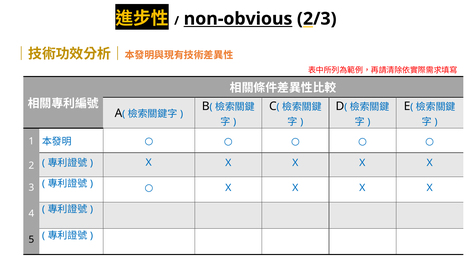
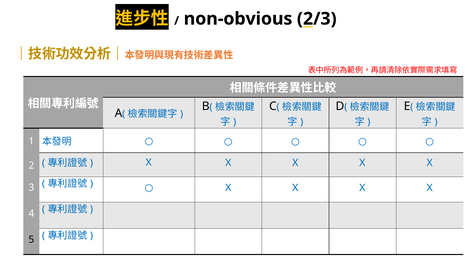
non-obvious underline: present -> none (238, 19)
